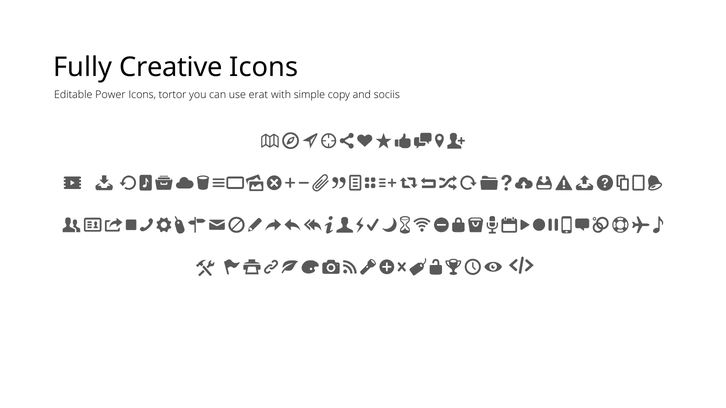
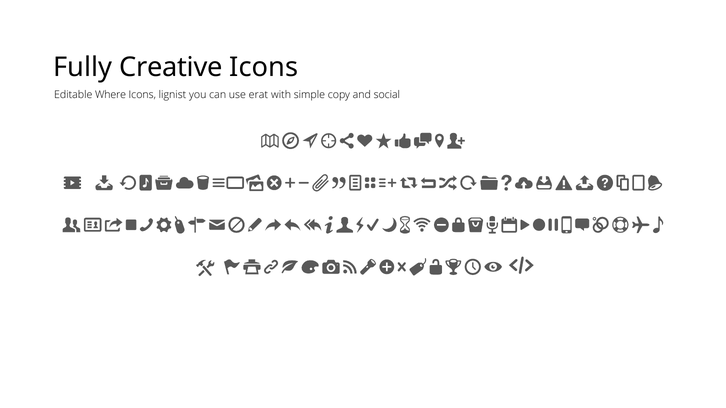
Power: Power -> Where (111, 95)
tortor: tortor -> lignist (172, 95)
sociis: sociis -> social (387, 95)
